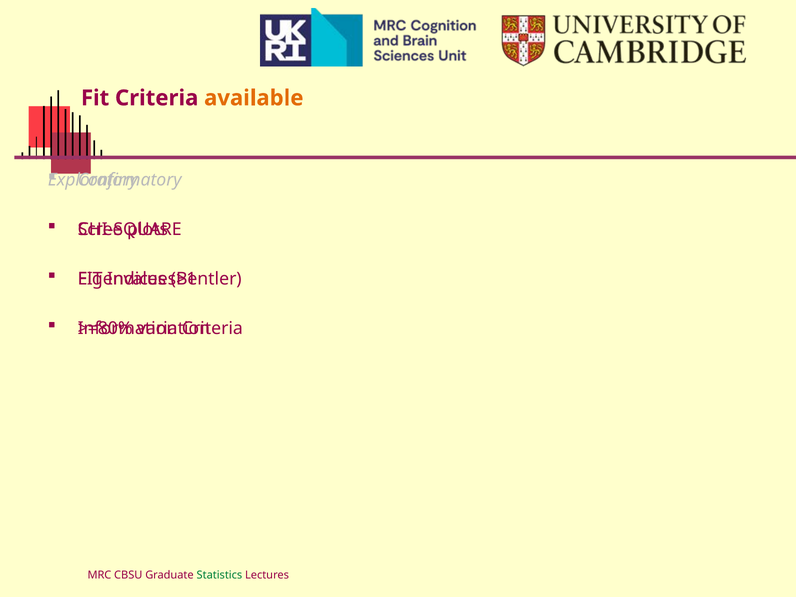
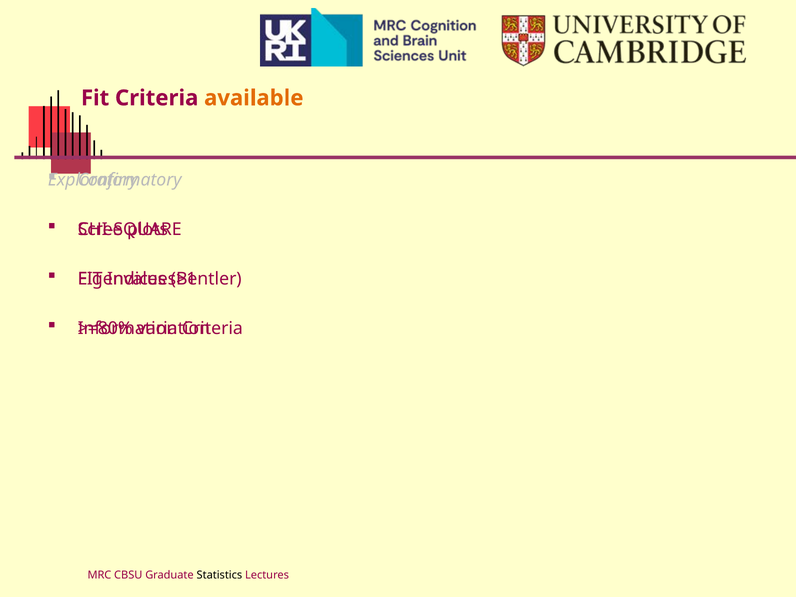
Statistics colour: green -> black (219, 575)
